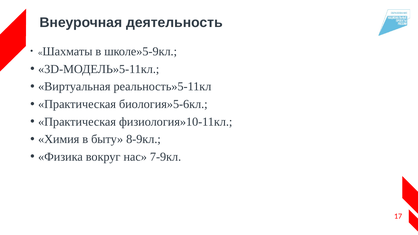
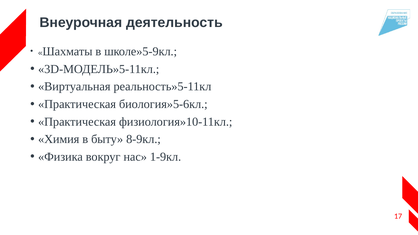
7-9кл: 7-9кл -> 1-9кл (166, 157)
